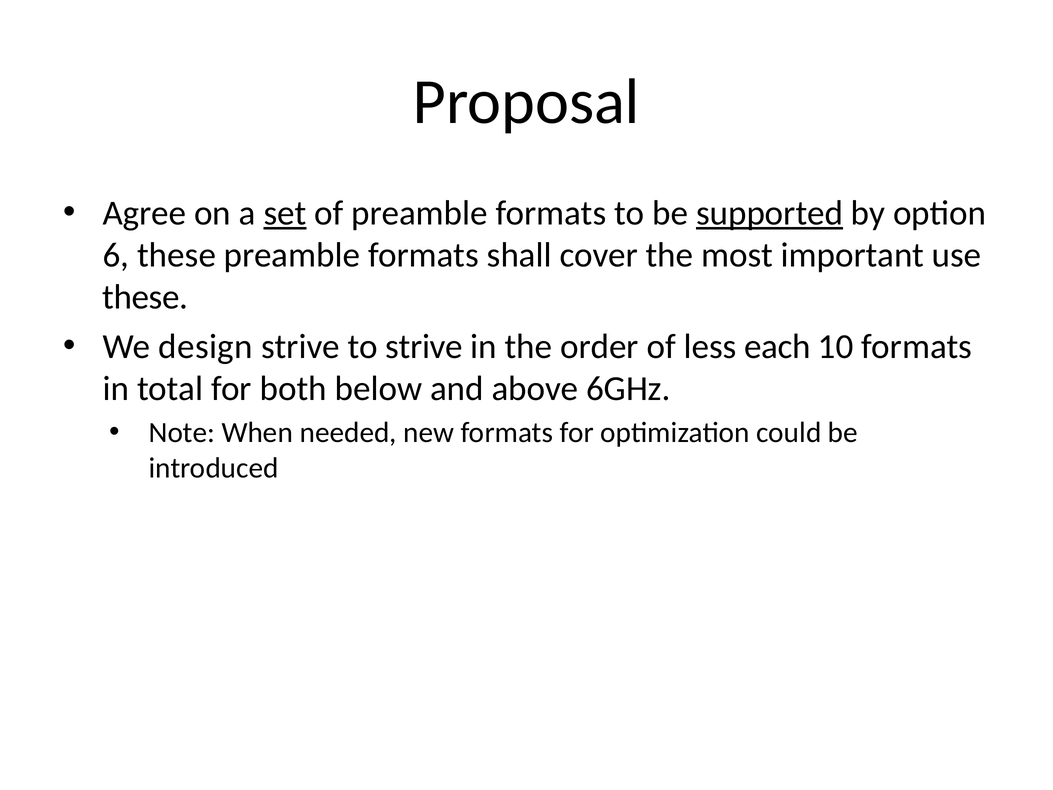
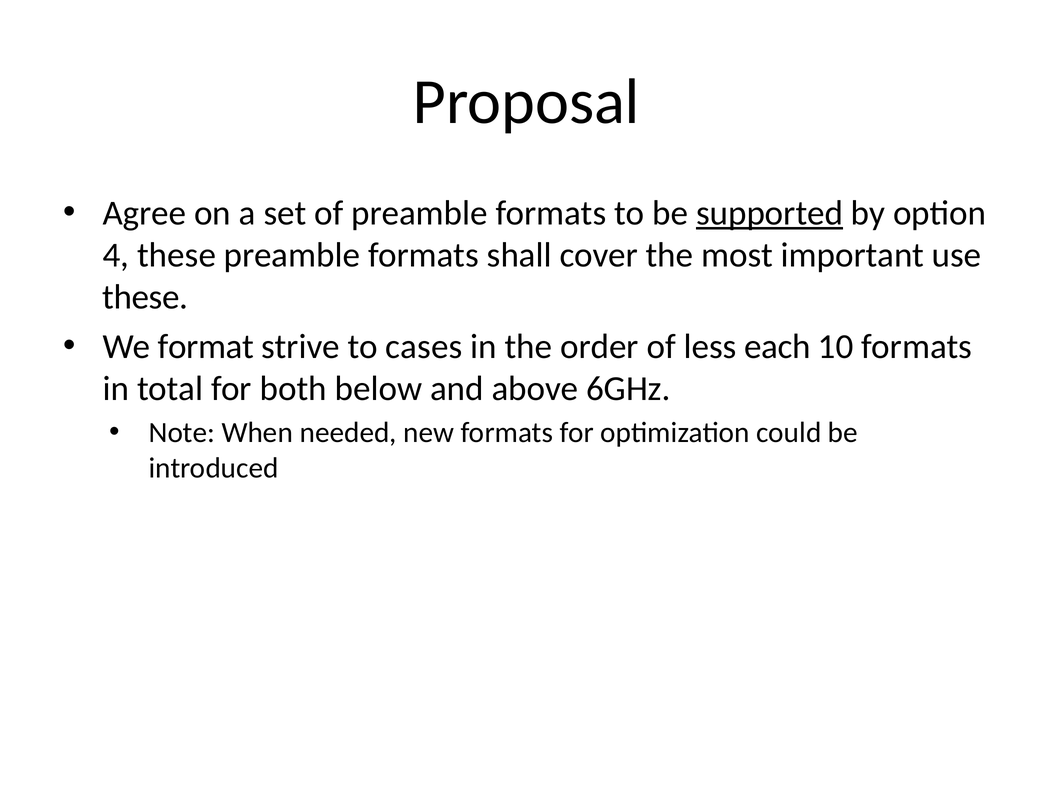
set underline: present -> none (285, 213)
6: 6 -> 4 (116, 255)
design: design -> format (206, 346)
to strive: strive -> cases (424, 346)
